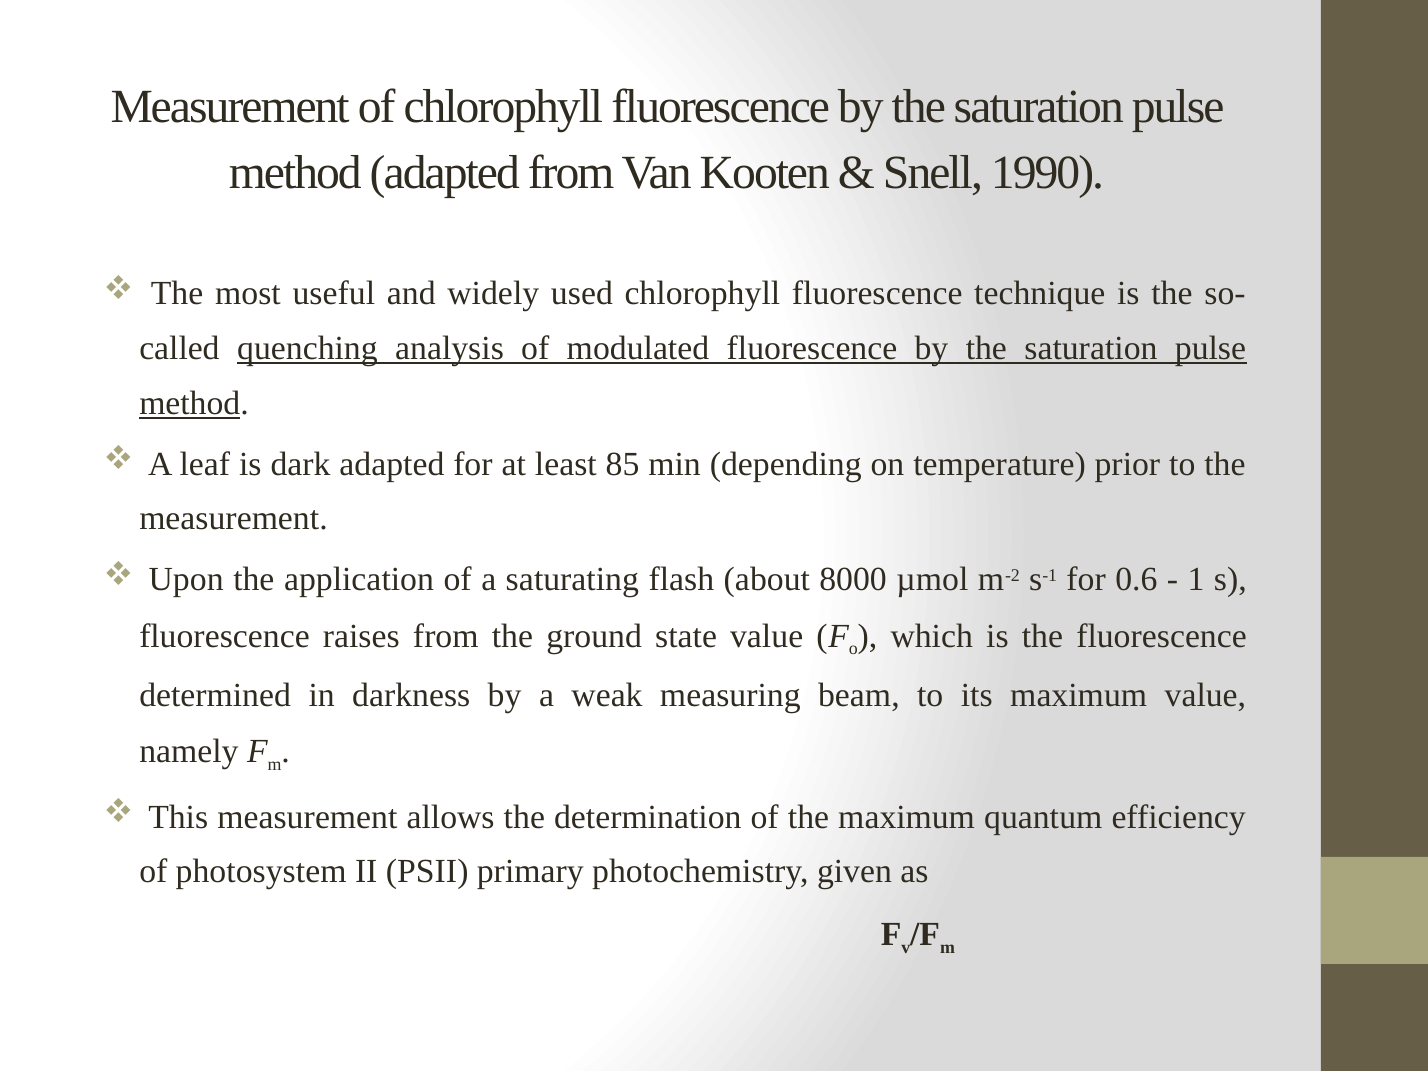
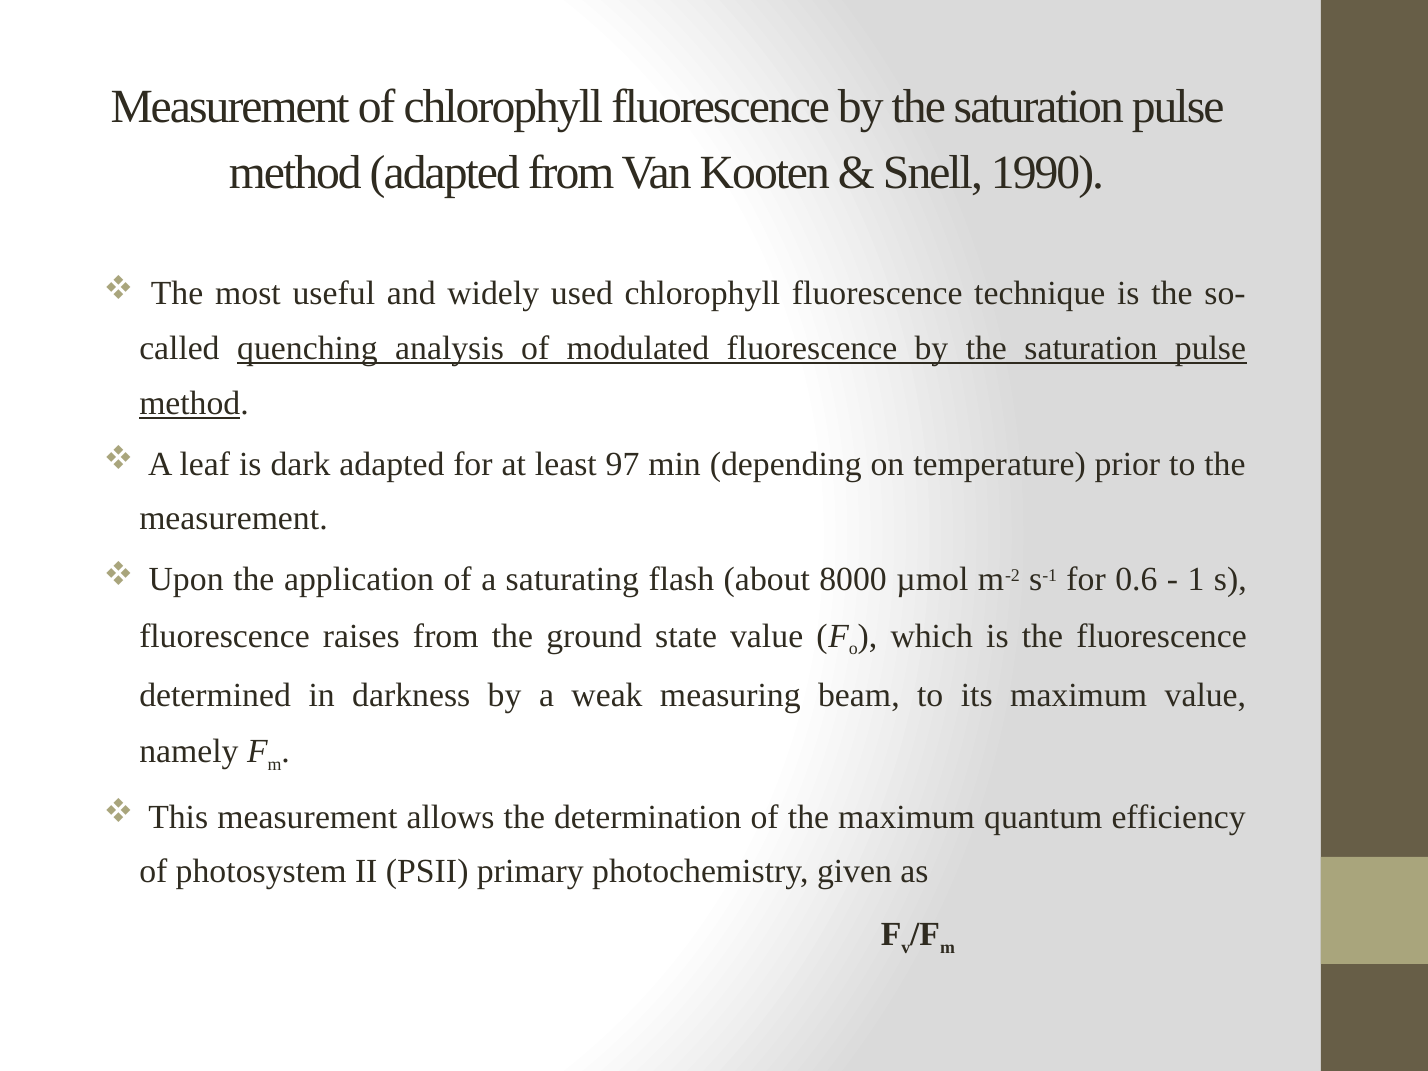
85: 85 -> 97 (623, 464)
